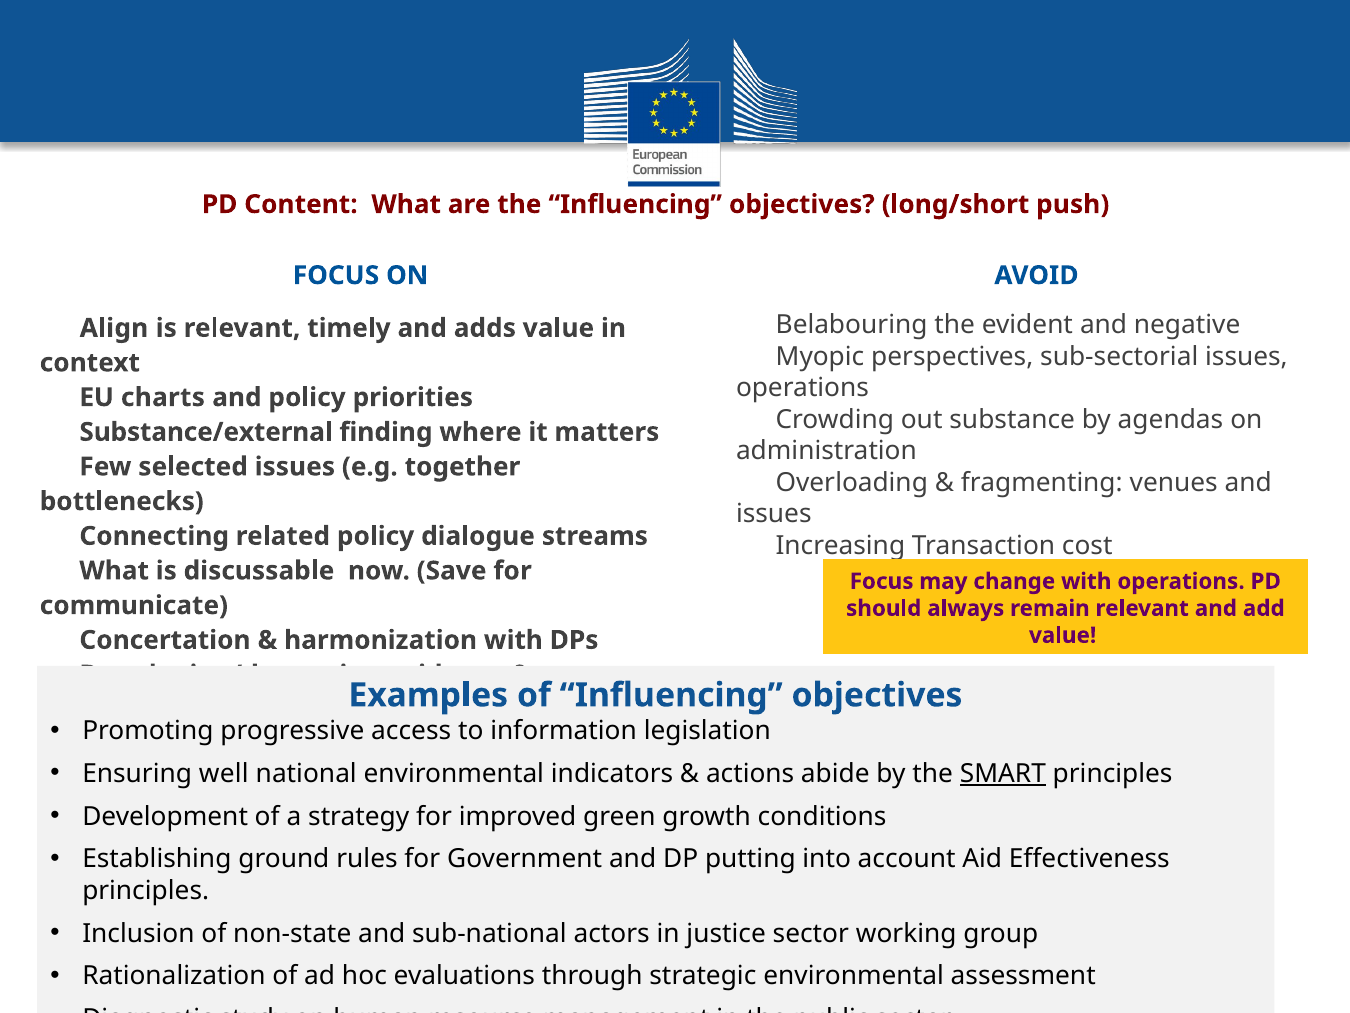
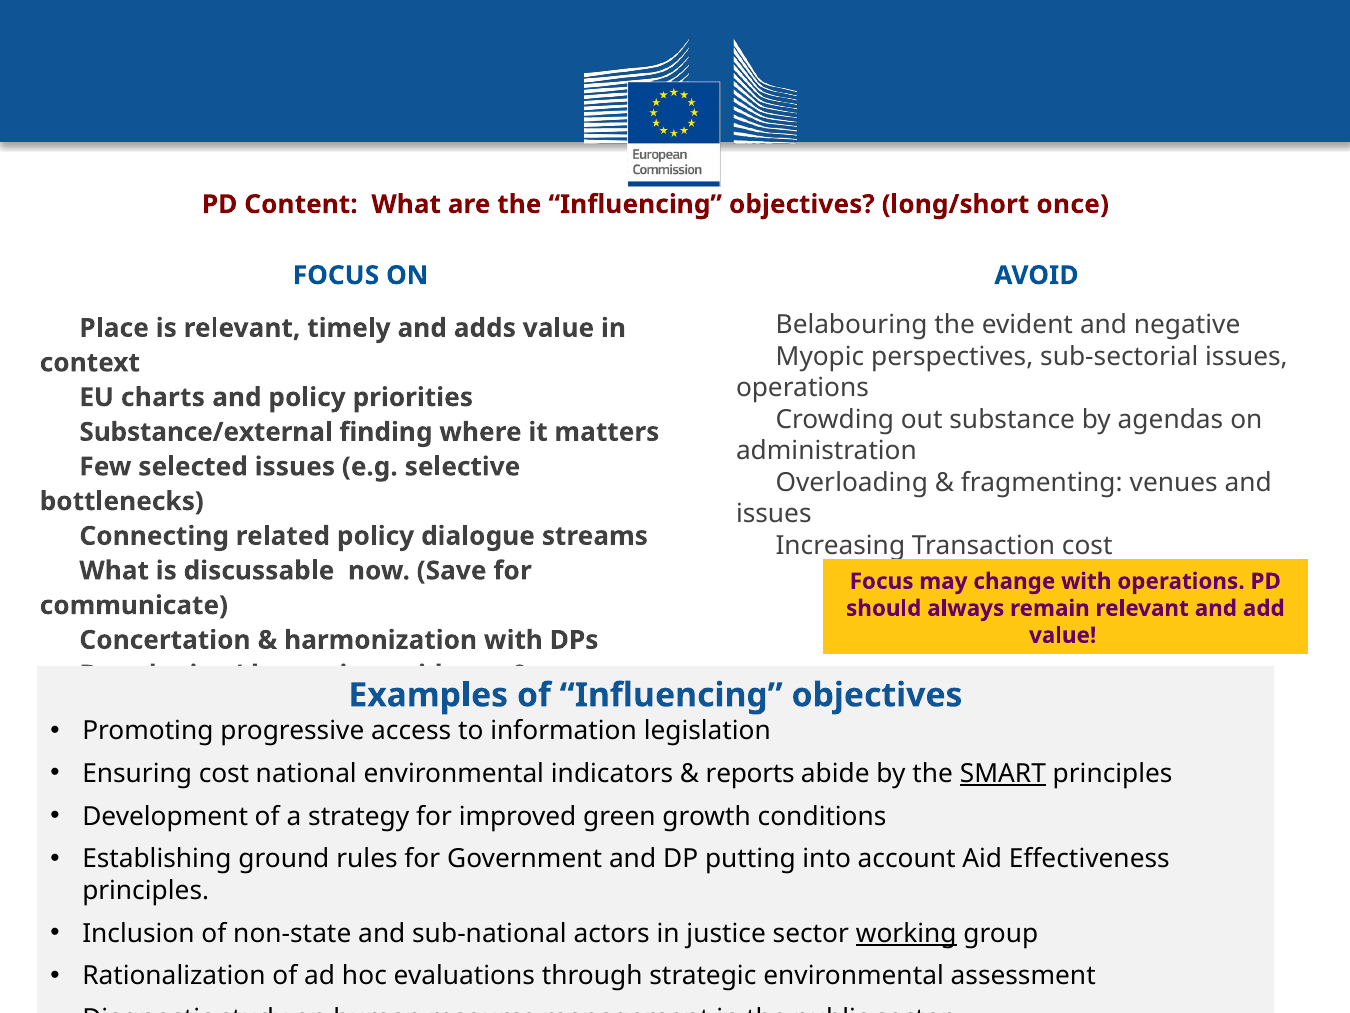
push: push -> once (1073, 204)
Align: Align -> Place (114, 328)
together: together -> selective (462, 467)
Ensuring well: well -> cost (224, 773)
actions: actions -> reports (750, 773)
working underline: none -> present (906, 933)
